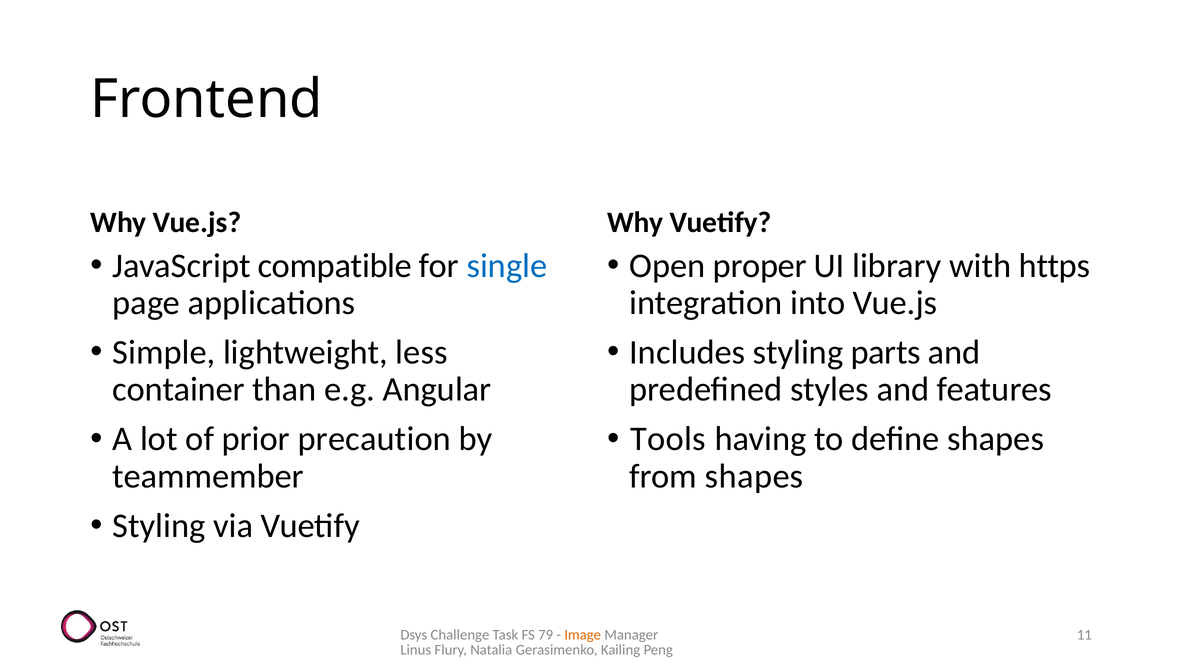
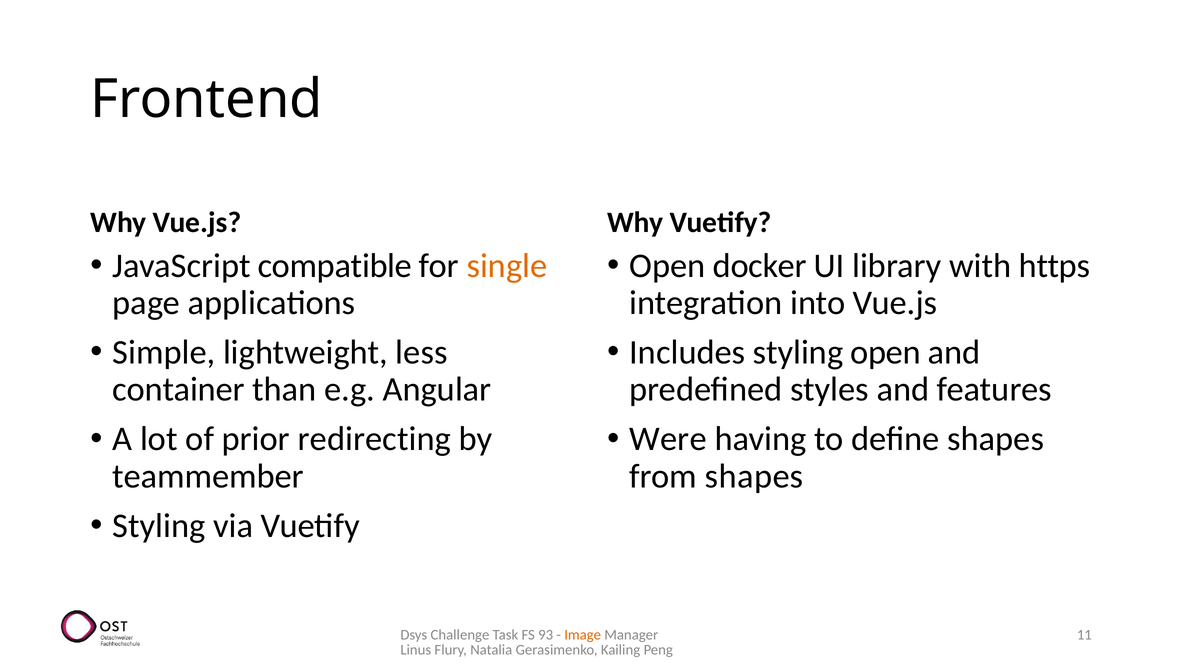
single colour: blue -> orange (507, 266)
proper: proper -> docker (760, 266)
styling parts: parts -> open (886, 352)
precaution: precaution -> redirecting (374, 439)
Tools: Tools -> Were (668, 439)
79: 79 -> 93 (546, 635)
